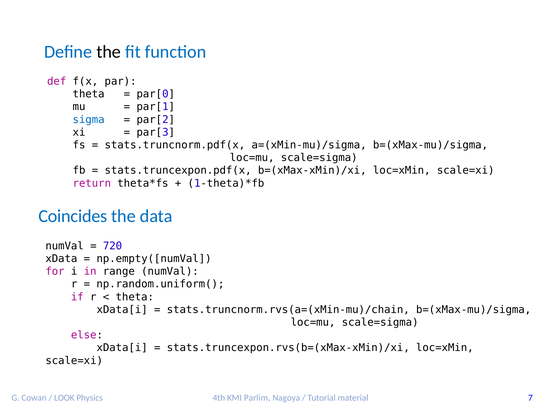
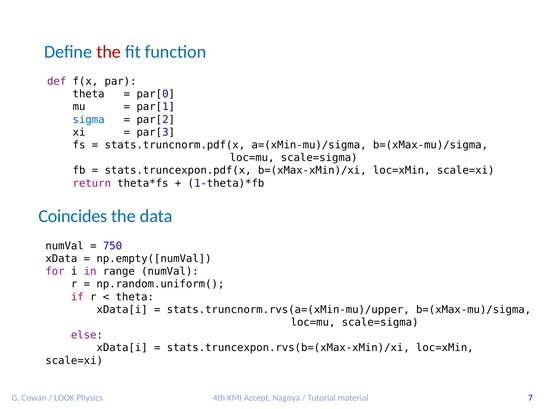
the colour: black -> red (109, 52)
720: 720 -> 750 (113, 246)
stats.truncnorm.rvs(a=(xMin-mu)/chain: stats.truncnorm.rvs(a=(xMin-mu)/chain -> stats.truncnorm.rvs(a=(xMin-mu)/upper (288, 309)
Parlim: Parlim -> Accept (257, 398)
